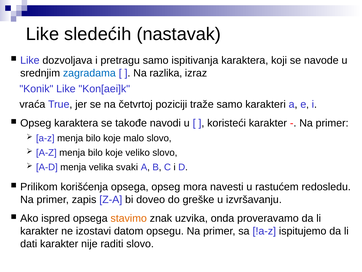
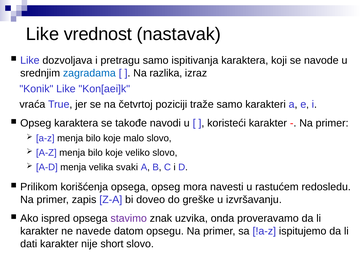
sledećih: sledećih -> vrednost (98, 34)
stavimo colour: orange -> purple (129, 218)
izostavi: izostavi -> navede (93, 231)
raditi: raditi -> short (112, 243)
